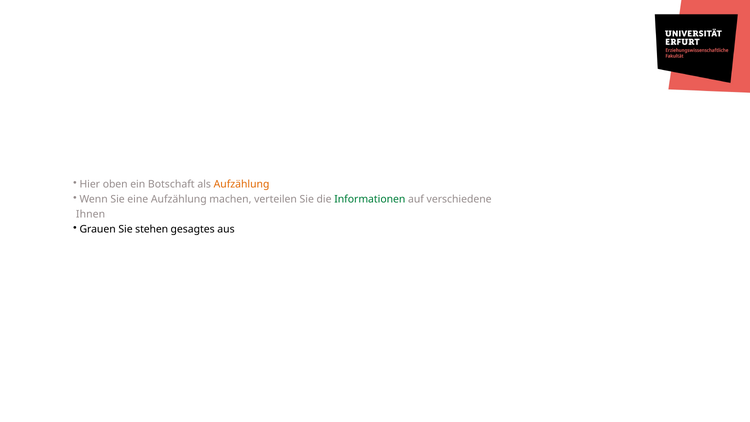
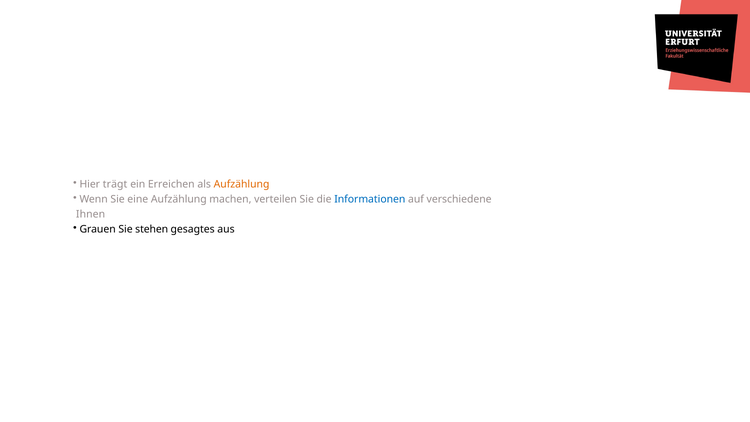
oben: oben -> trägt (115, 184)
Botschaft: Botschaft -> Erreichen (171, 184)
Informationen colour: green -> blue (370, 199)
